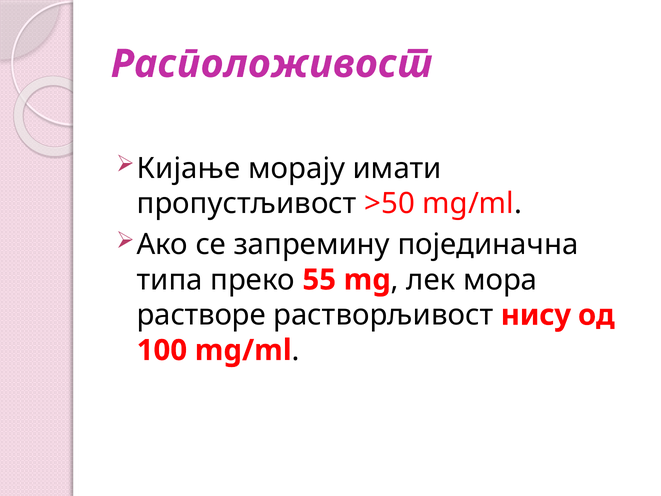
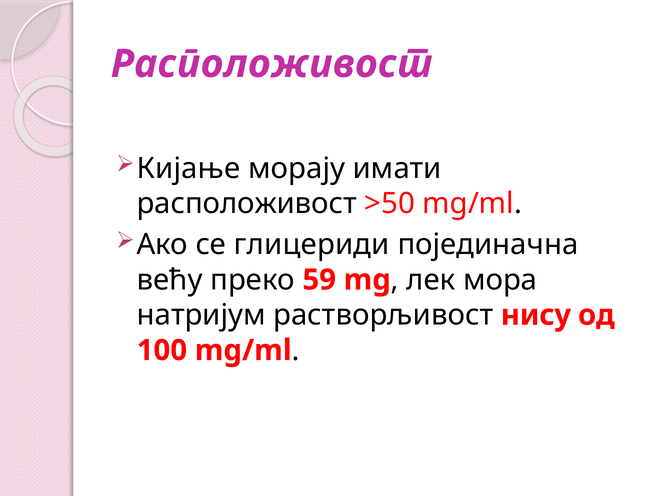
пропустљивост: пропустљивост -> расположивост (247, 204)
запремину: запремину -> глицериди (312, 244)
типа: типа -> већу (170, 280)
55: 55 -> 59 (319, 280)
растворе: растворе -> натријум (201, 315)
